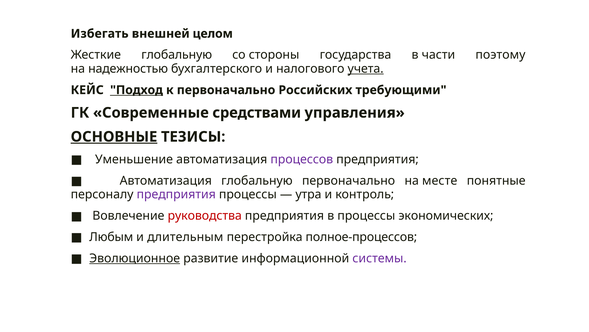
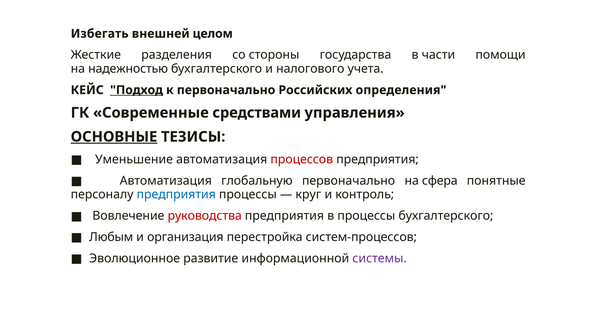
Жесткие глобальную: глобальную -> разделения (177, 55)
поэтому: поэтому -> помощи (501, 55)
учета underline: present -> none (366, 69)
требующими: требующими -> определения (401, 90)
процессов colour: purple -> red (302, 159)
месте: месте -> сфера (440, 180)
предприятия colour: purple -> blue (176, 194)
утра: утра -> круг (308, 194)
процессы экономических: экономических -> бухгалтерского (446, 215)
длительным: длительным -> организация (185, 237)
полное-процессов: полное-процессов -> систем-процессов (361, 237)
Эволюционное underline: present -> none (135, 258)
